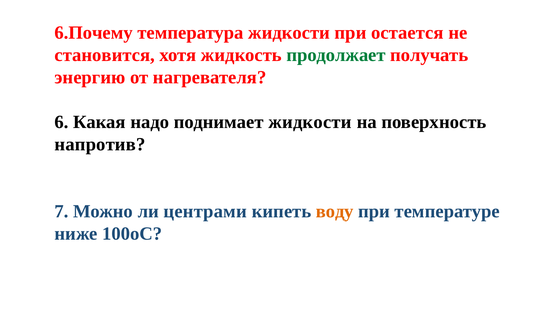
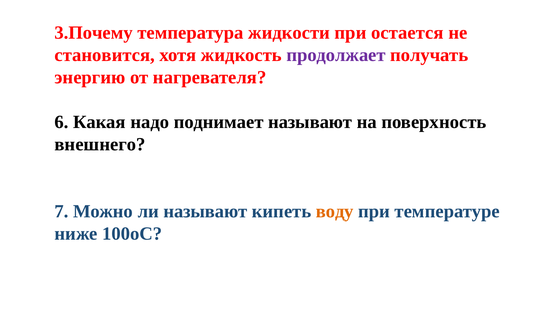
6.Почему: 6.Почему -> 3.Почему (94, 33)
продолжает colour: green -> purple (336, 55)
поднимает жидкости: жидкости -> называют (310, 122)
напротив: напротив -> внешнего (100, 145)
ли центрами: центрами -> называют (205, 212)
